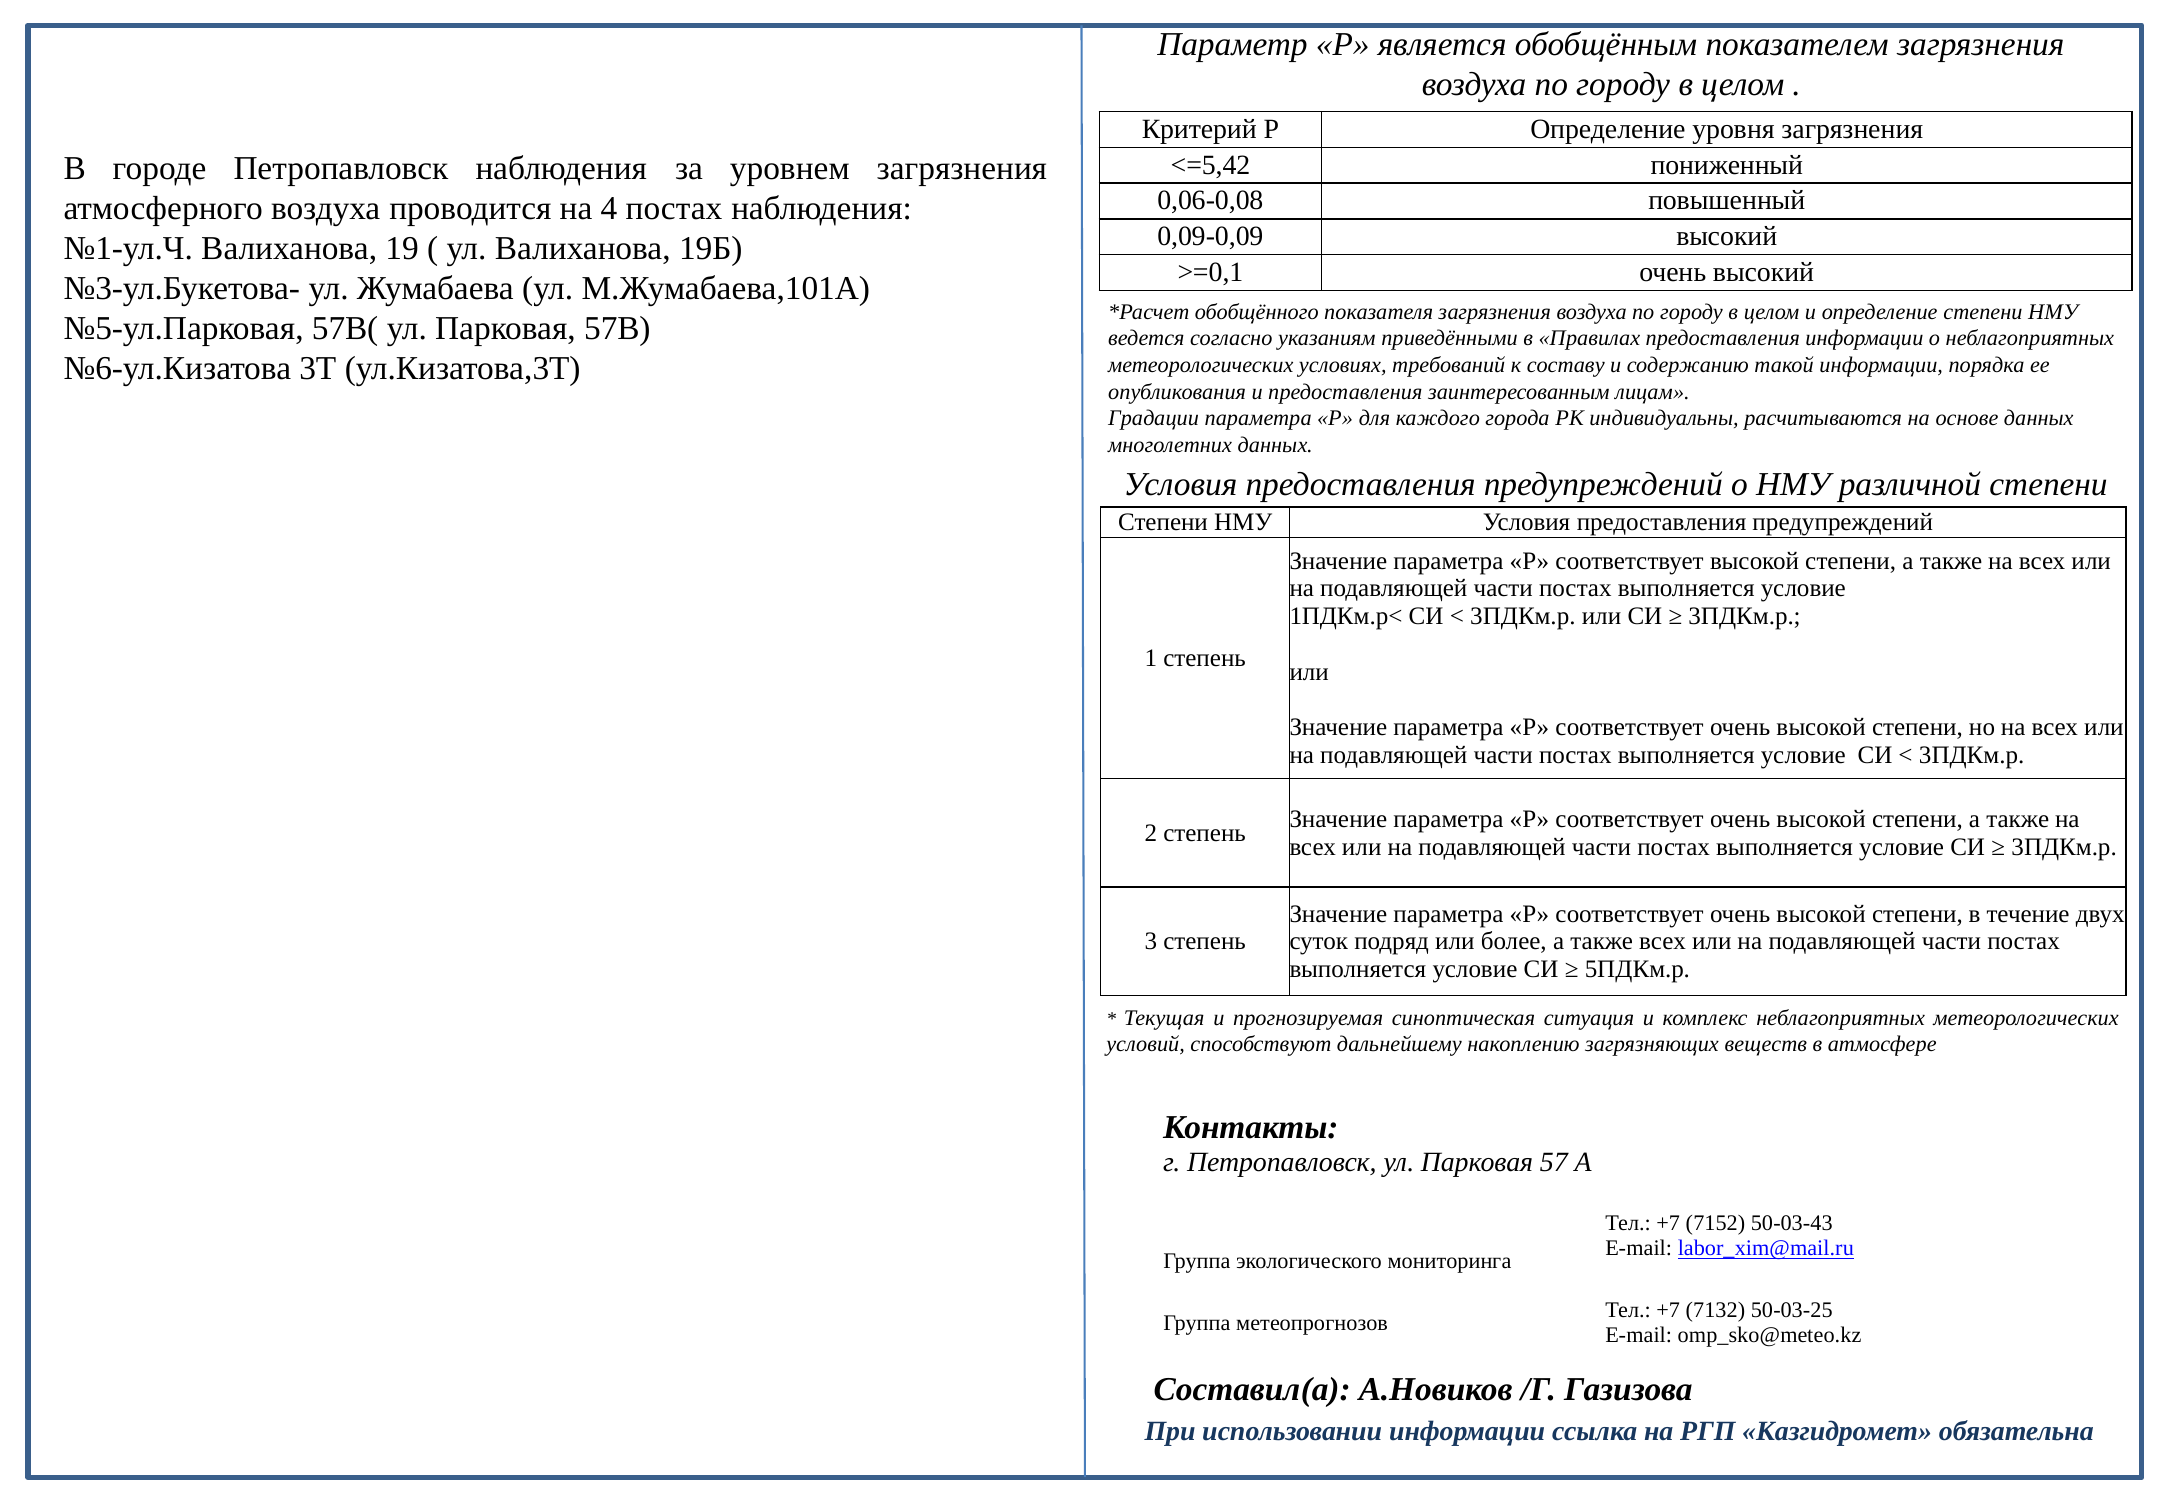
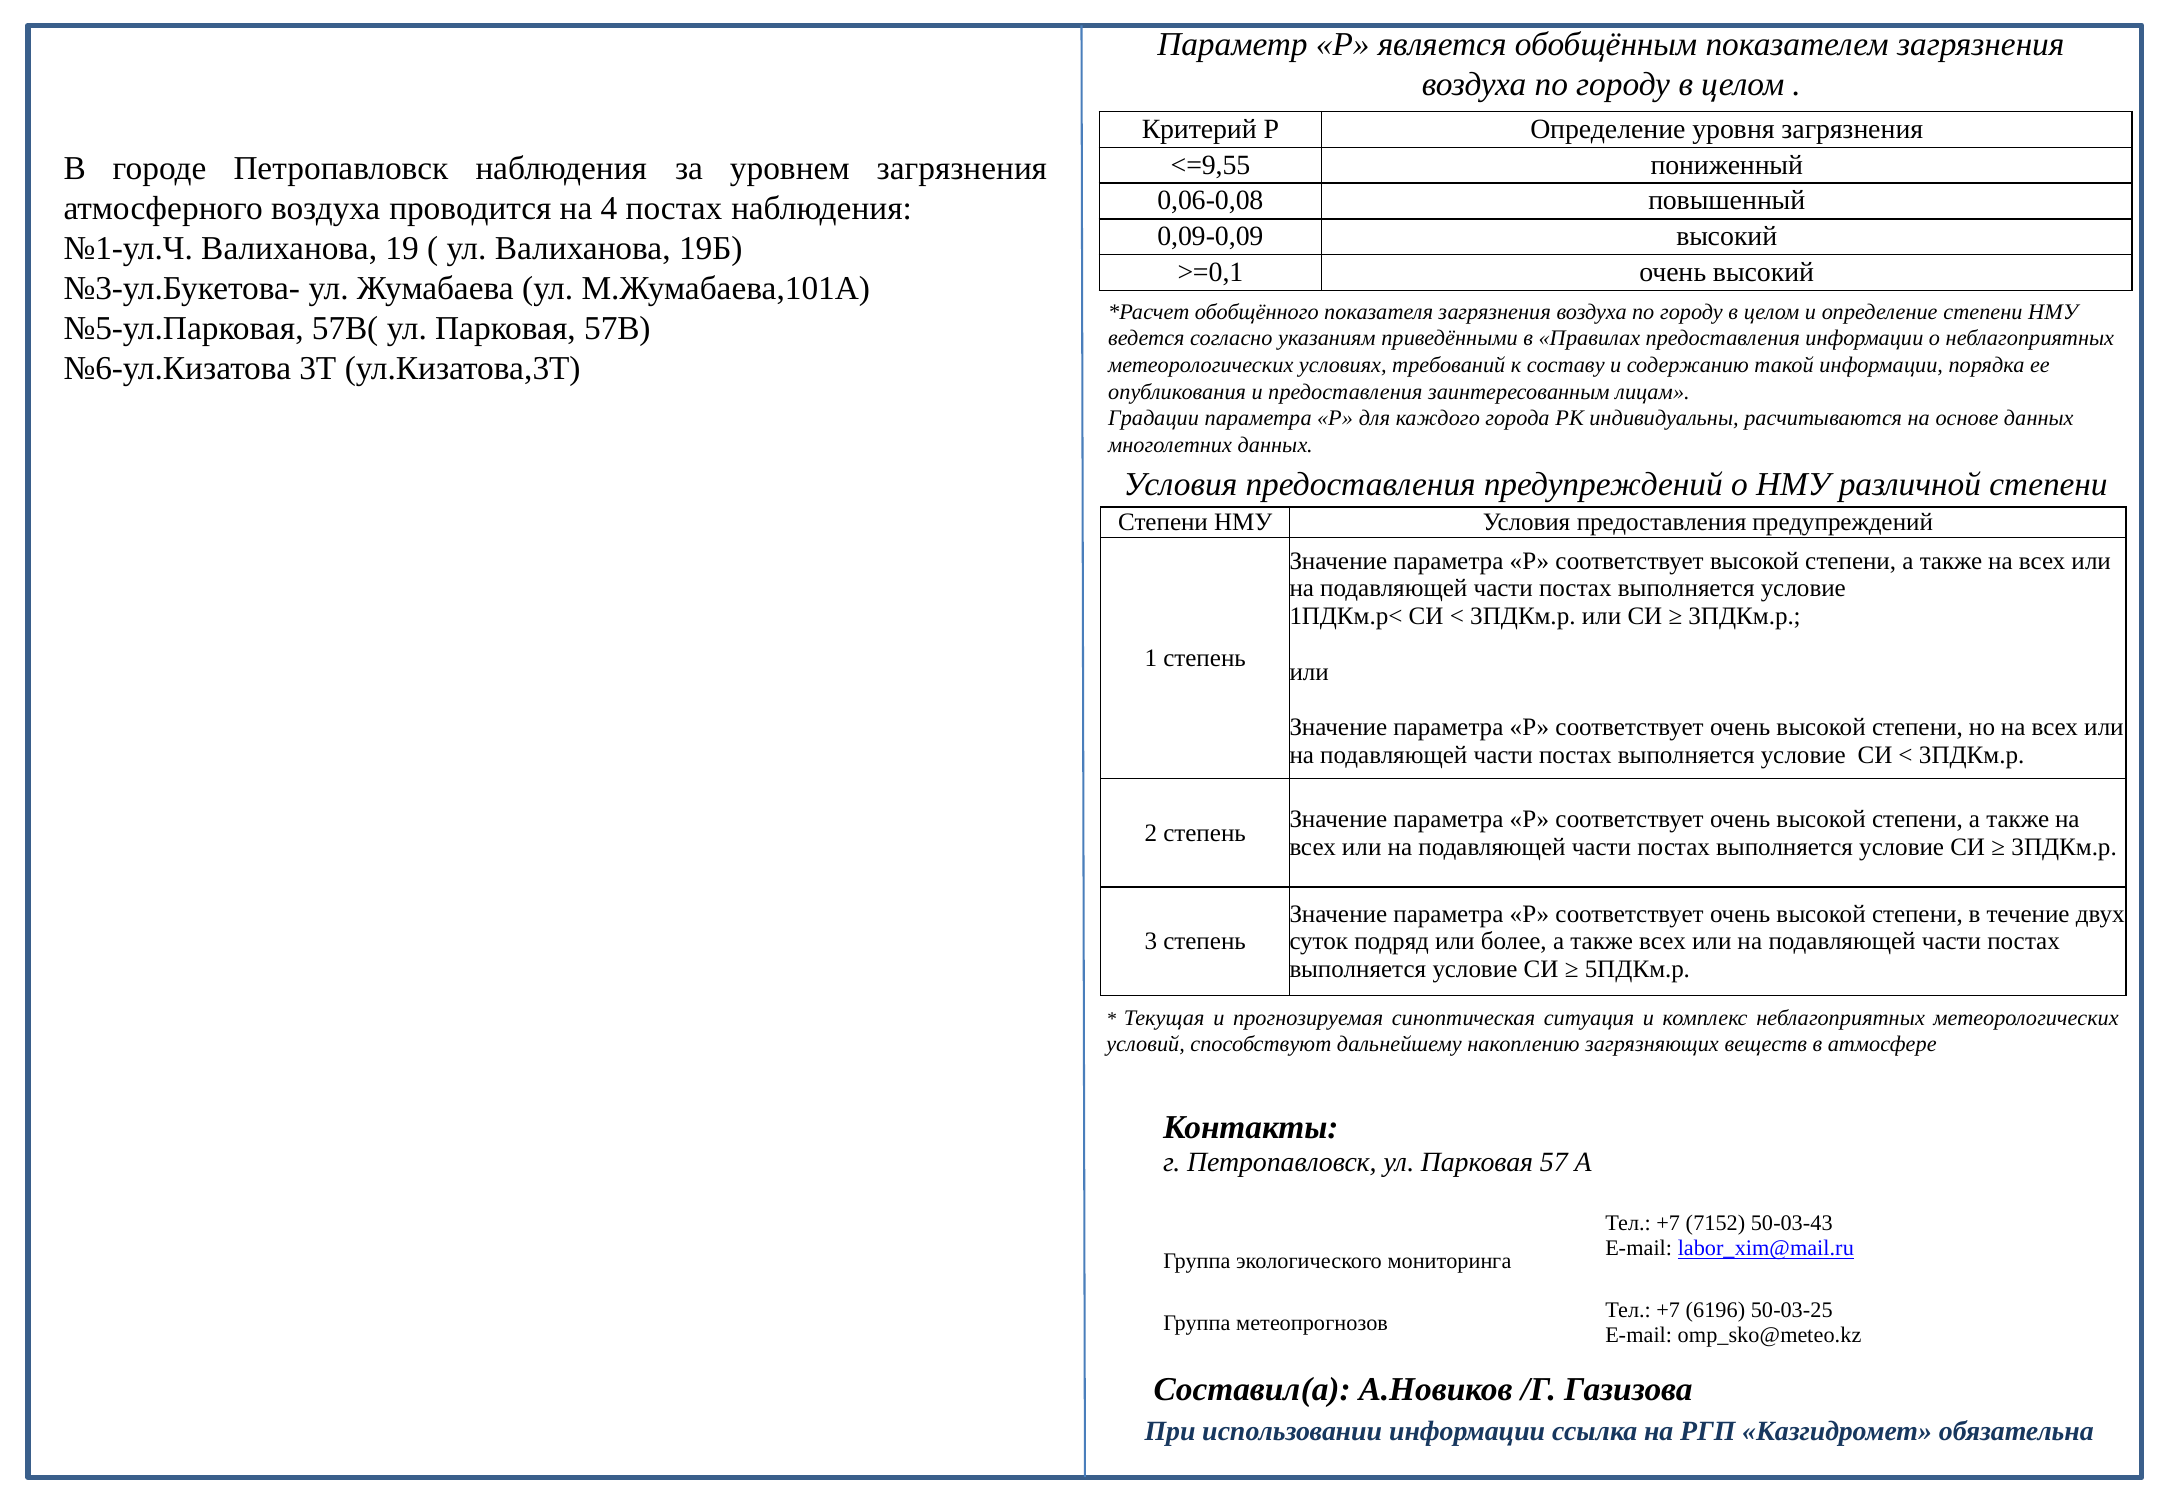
<=5,42: <=5,42 -> <=9,55 (1211, 165)
7132: 7132 -> 6196 (1715, 1310)
